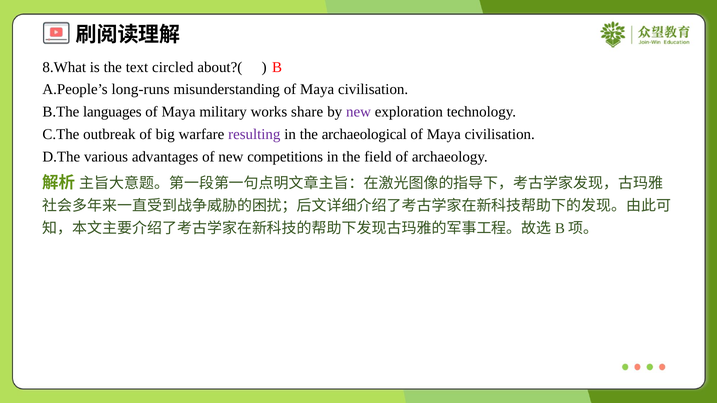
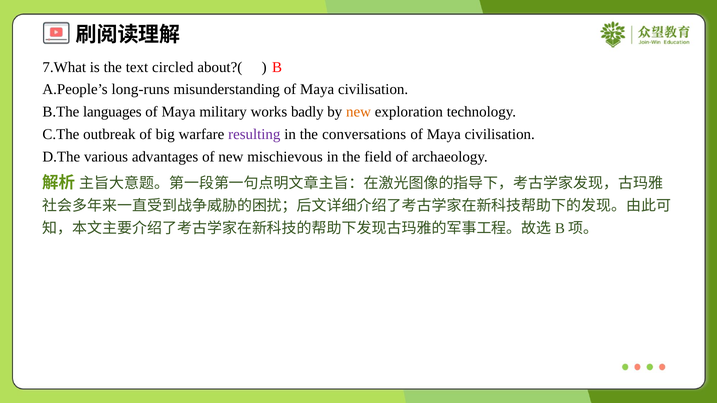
8.What: 8.What -> 7.What (64, 67)
share: share -> badly (307, 112)
new colour: purple -> orange (359, 112)
archaeological: archaeological -> conversations (364, 134)
competitions: competitions -> mischievous (285, 157)
